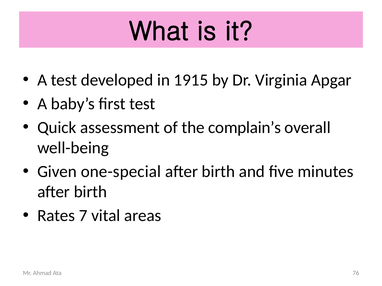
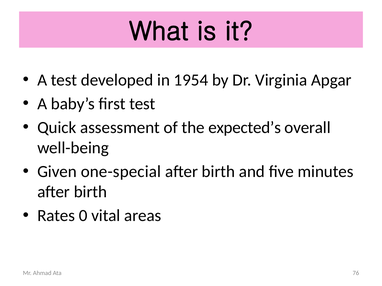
1915: 1915 -> 1954 (191, 80)
complain’s: complain’s -> expected’s (245, 128)
7: 7 -> 0 (83, 216)
